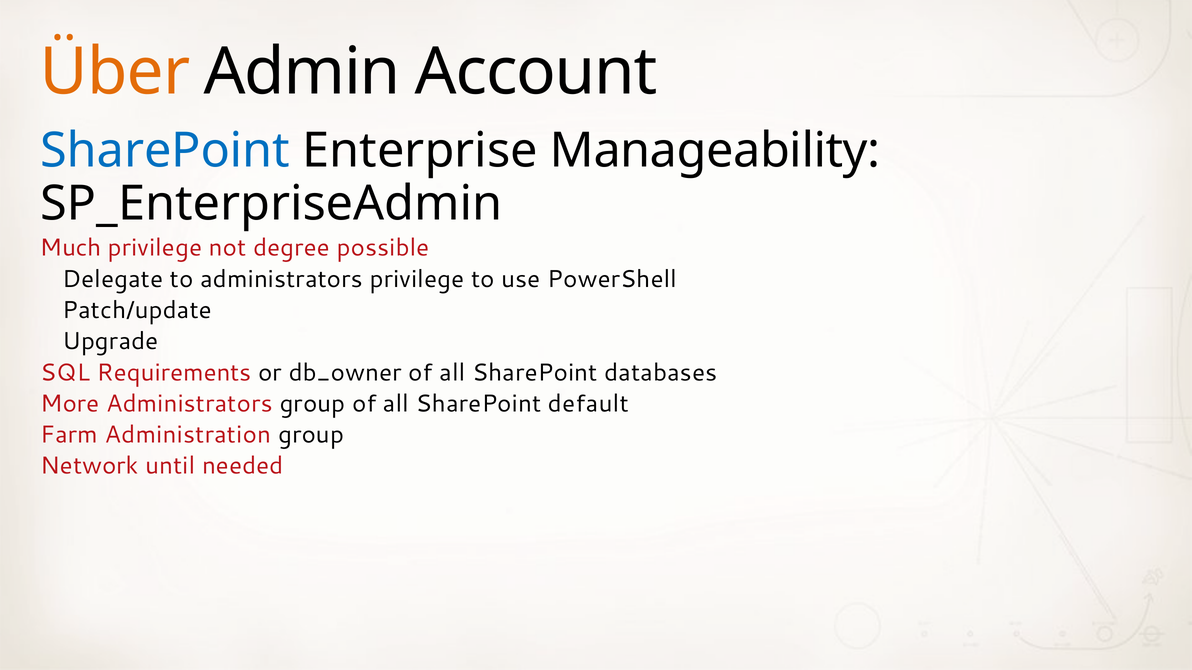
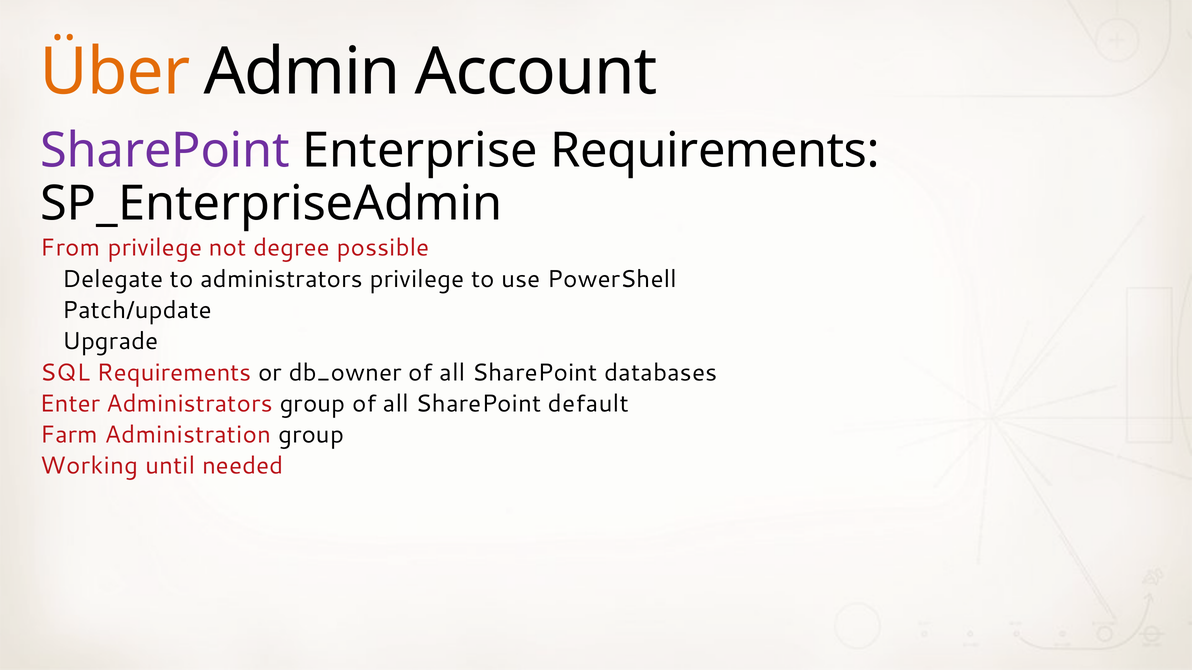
SharePoint colour: blue -> purple (165, 151)
Enterprise Manageability: Manageability -> Requirements (715, 151)
Much: Much -> From (70, 248)
More: More -> Enter (70, 404)
Network: Network -> Working (89, 466)
